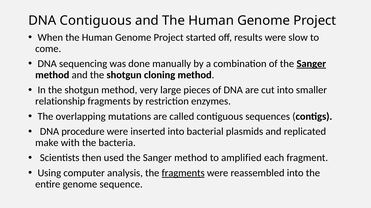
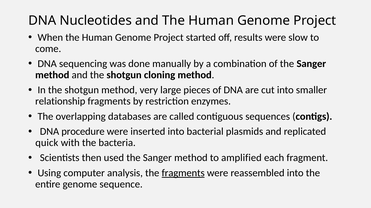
DNA Contiguous: Contiguous -> Nucleotides (96, 21)
Sanger underline: present -> none (311, 64)
mutations: mutations -> databases (130, 117)
make: make -> quick (47, 143)
